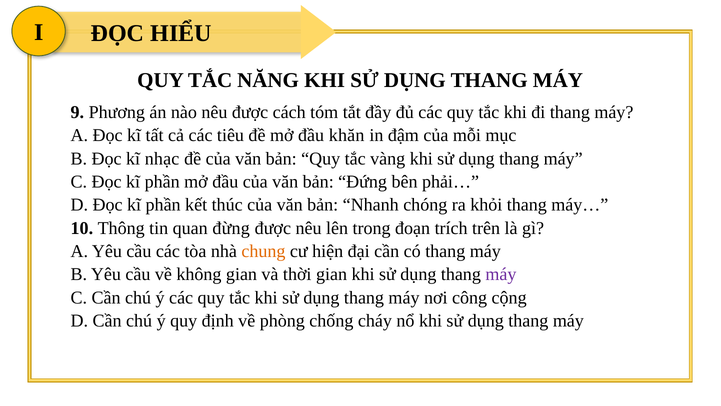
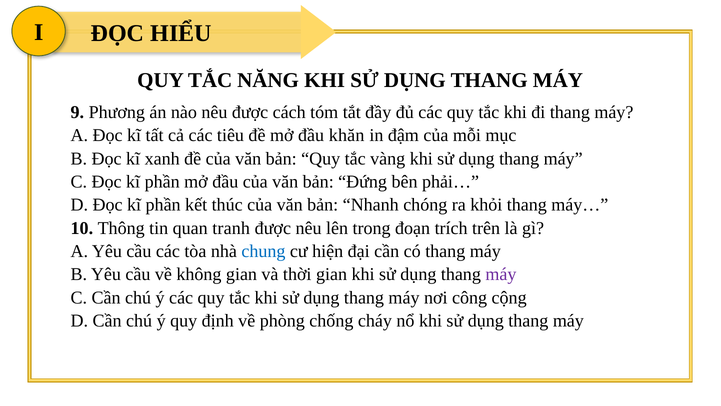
nhạc: nhạc -> xanh (162, 158)
đừng: đừng -> tranh (231, 228)
chung colour: orange -> blue (263, 251)
